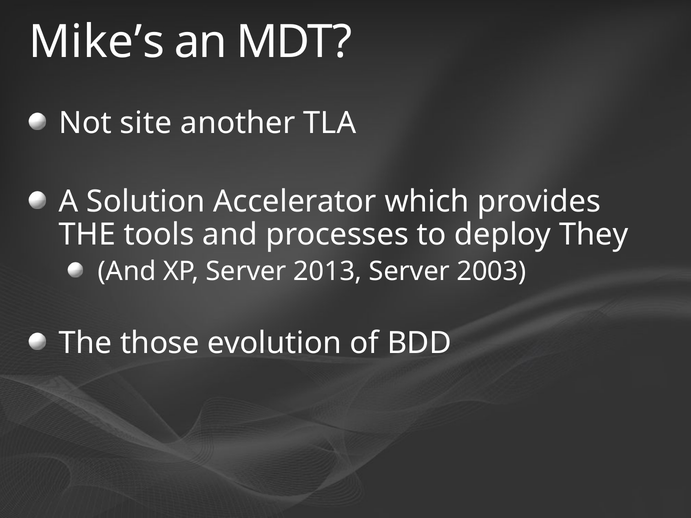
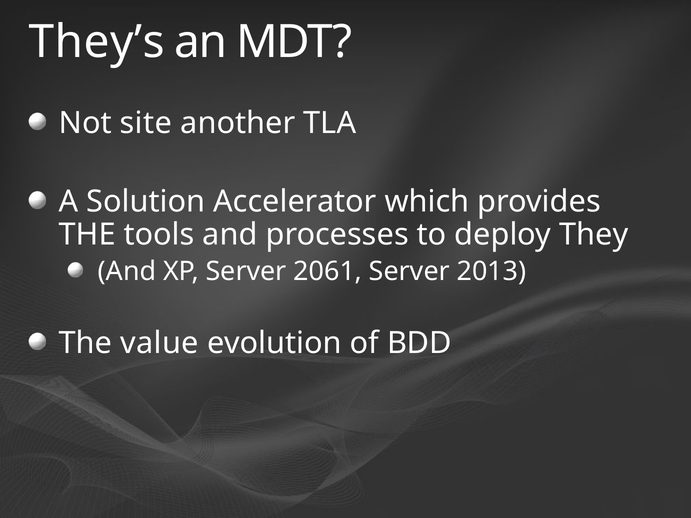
Mike’s: Mike’s -> They’s (97, 42)
2013: 2013 -> 2061 (328, 271)
2003: 2003 -> 2013 (491, 271)
those: those -> value (160, 343)
